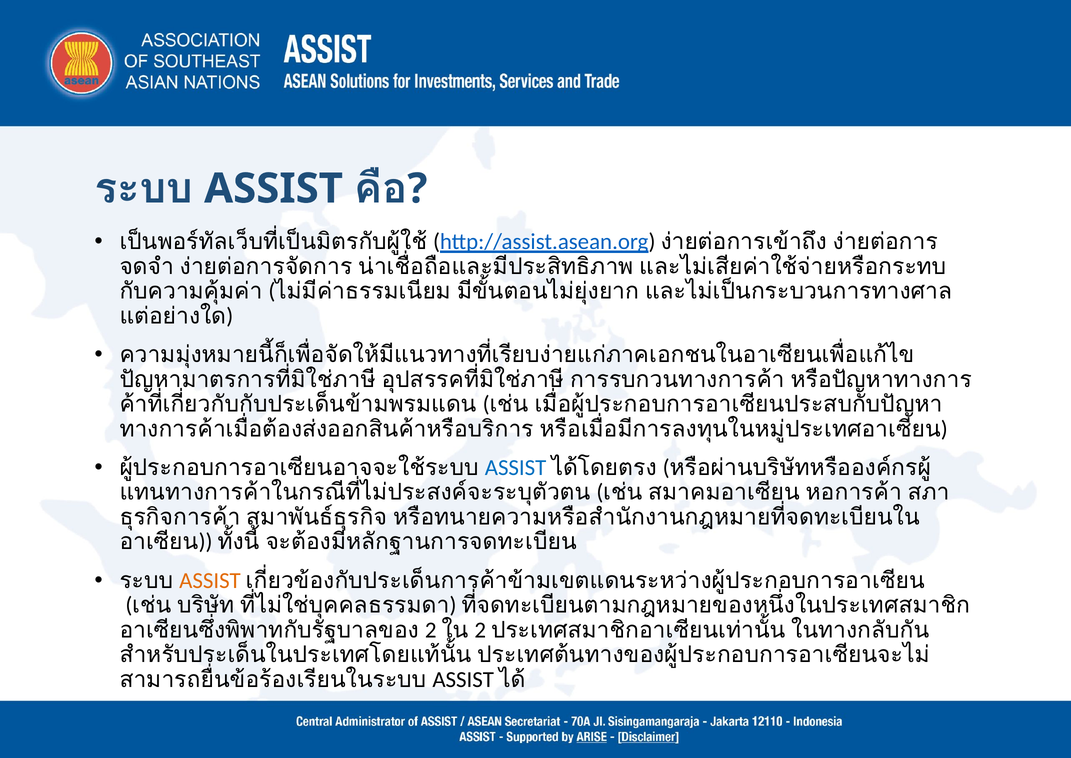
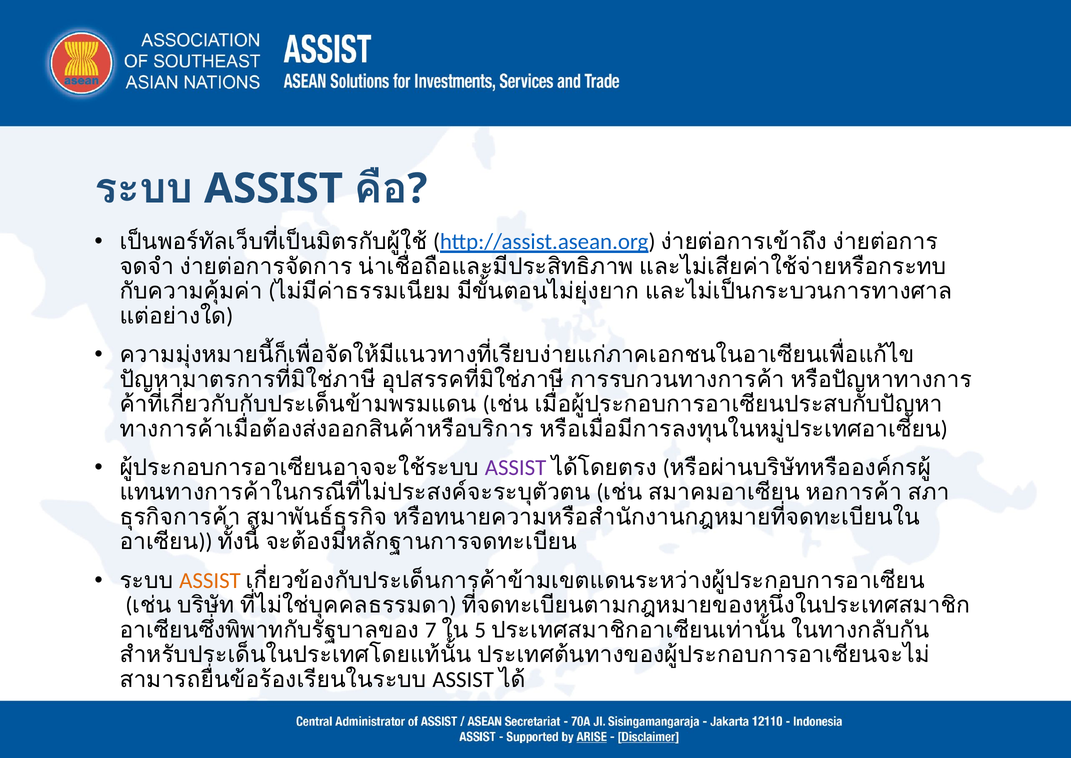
ASSIST colour: blue -> purple (516, 468)
2: 2 -> 7 (431, 630)
2: 2 -> 5 (480, 630)
